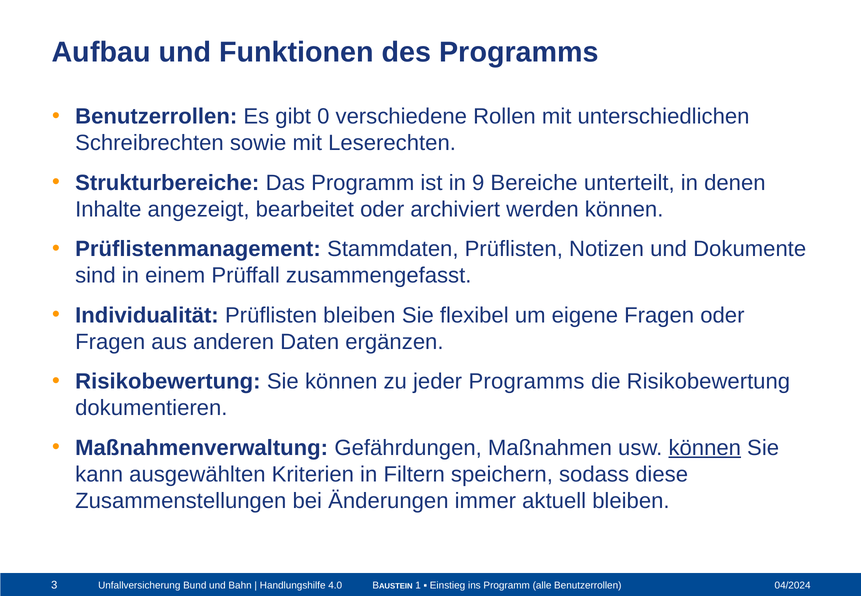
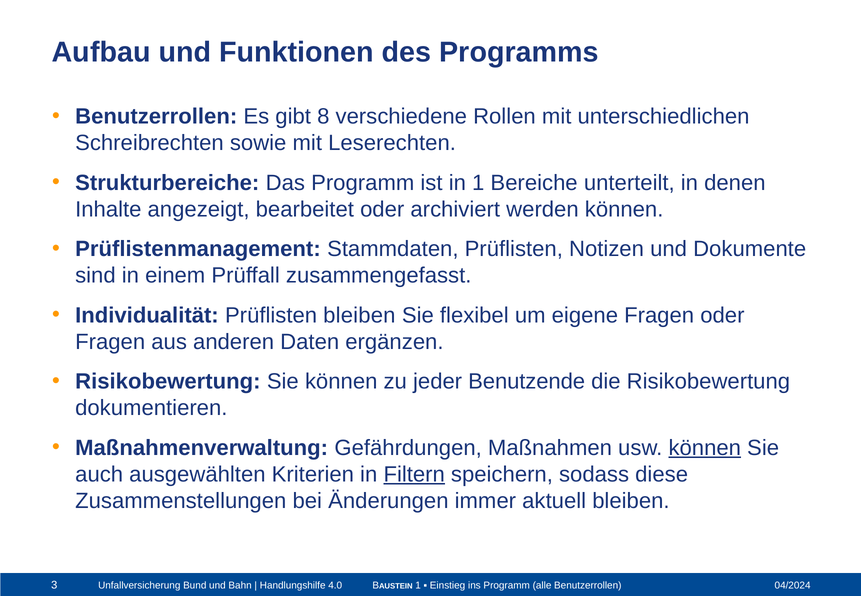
0: 0 -> 8 (323, 117)
in 9: 9 -> 1 (478, 183)
jeder Programms: Programms -> Benutzende (527, 382)
kann: kann -> auch (99, 474)
Filtern underline: none -> present (414, 474)
